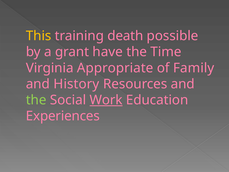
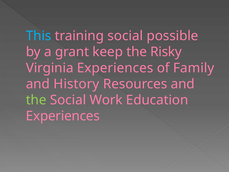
This colour: yellow -> light blue (39, 36)
training death: death -> social (125, 36)
have: have -> keep (108, 52)
Time: Time -> Risky (166, 52)
Virginia Appropriate: Appropriate -> Experiences (115, 68)
Work underline: present -> none (106, 100)
